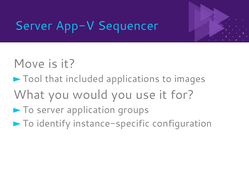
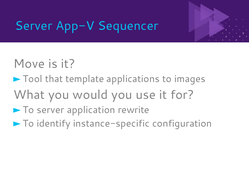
included: included -> template (85, 79)
groups: groups -> rewrite (134, 110)
